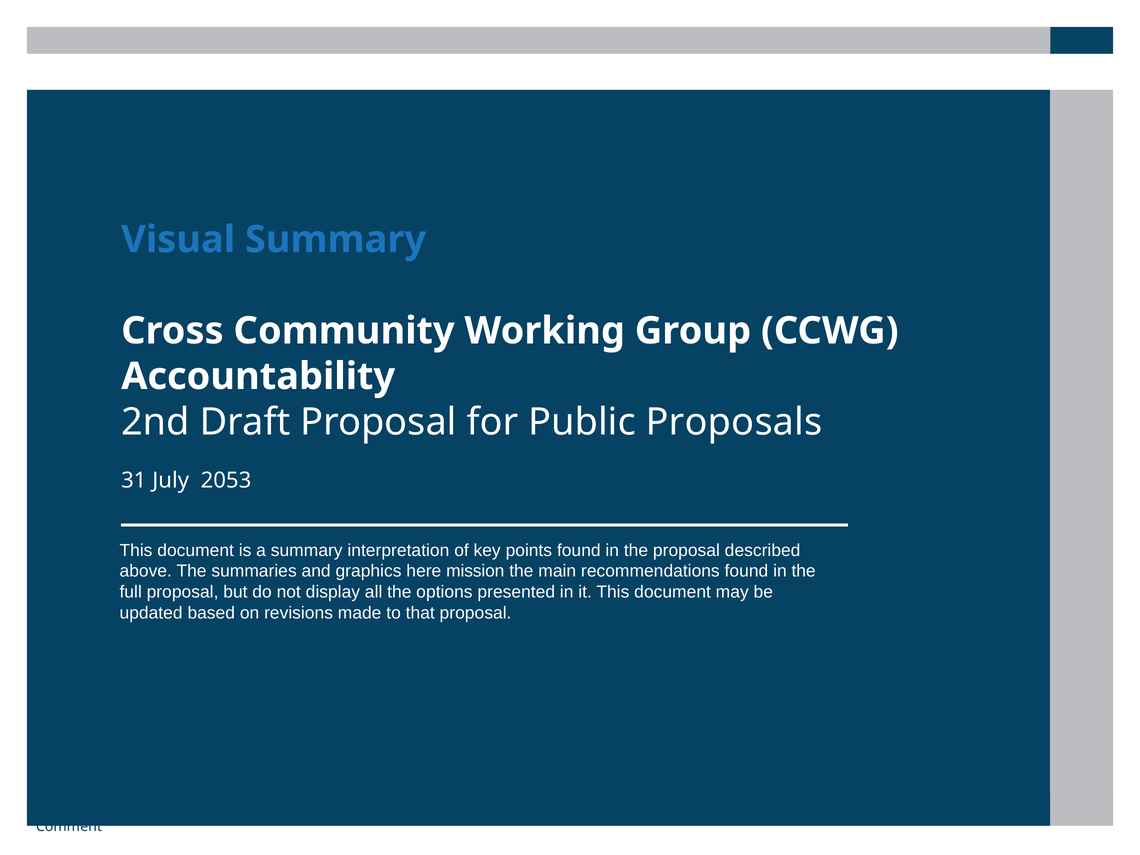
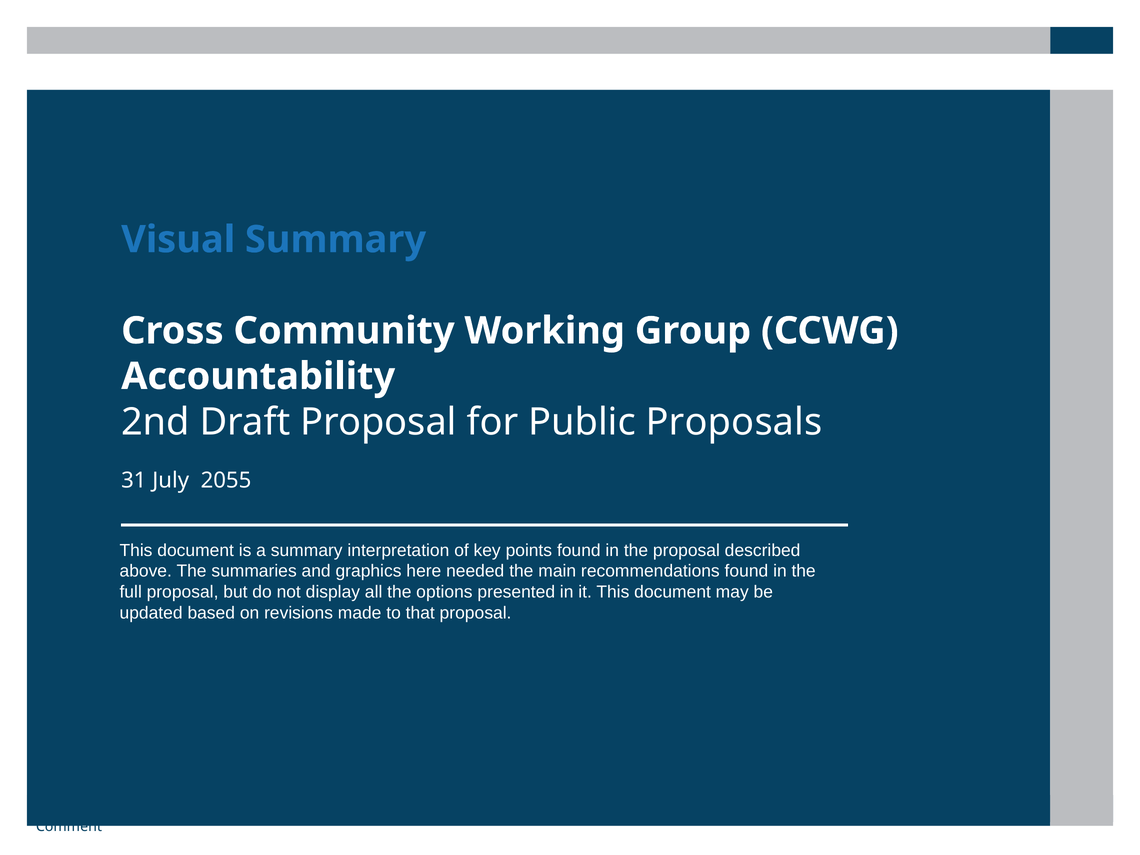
2053: 2053 -> 2055 (226, 480)
mission: mission -> needed (475, 571)
